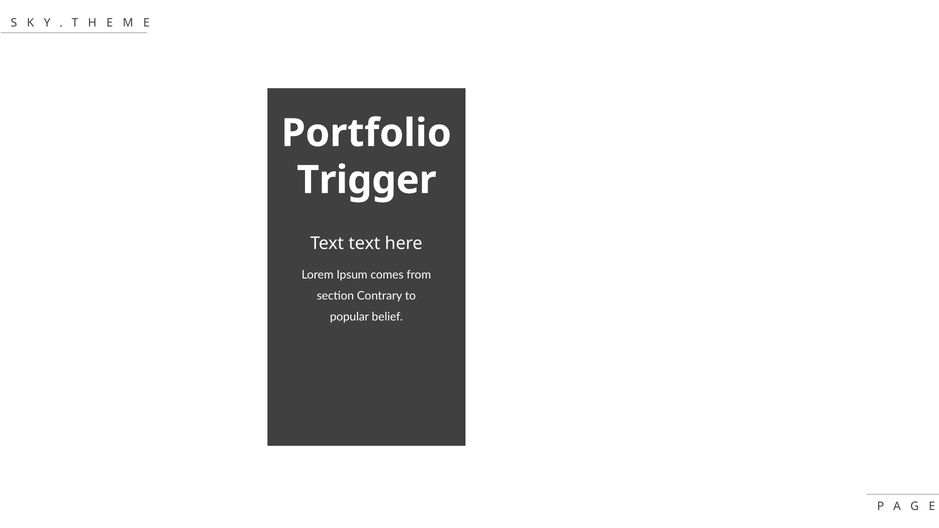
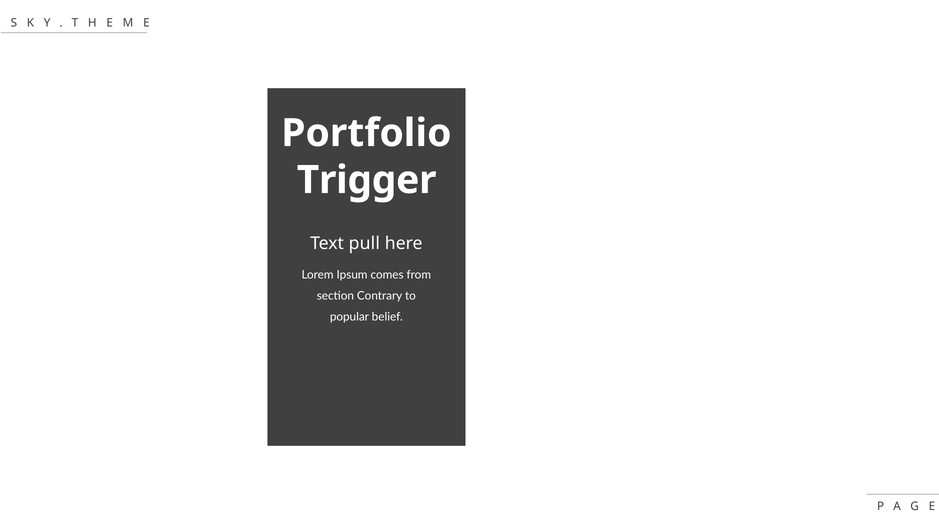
Text text: text -> pull (364, 243)
